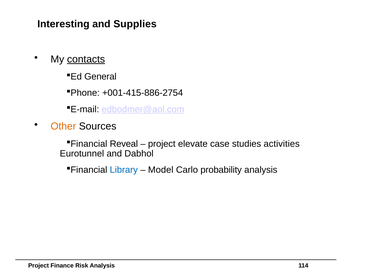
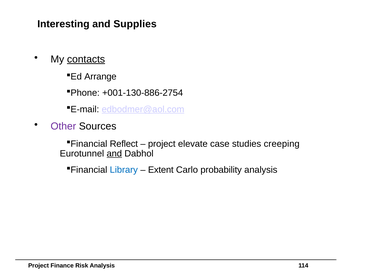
General: General -> Arrange (100, 77)
+001-415-886-2754: +001-415-886-2754 -> +001-130-886-2754 (143, 93)
Other colour: orange -> purple (63, 126)
Reveal: Reveal -> Reflect (124, 144)
activities: activities -> creeping (282, 144)
and underline: none -> present (114, 154)
Model: Model -> Extent (161, 170)
